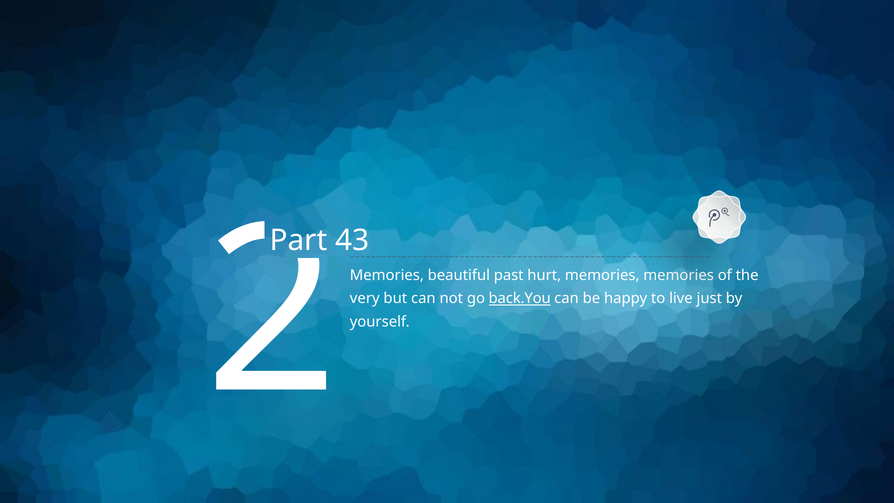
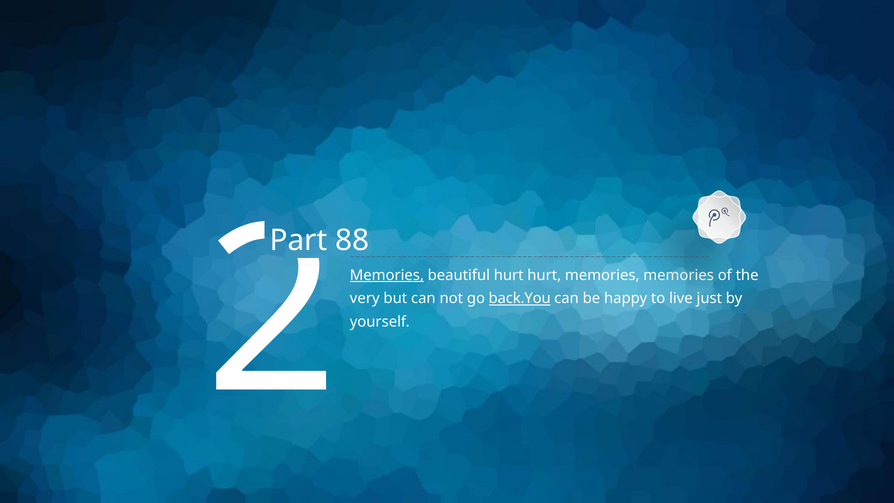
43: 43 -> 88 (352, 240)
Memories underline: none -> present (387, 275)
beautiful past: past -> hurt (509, 275)
